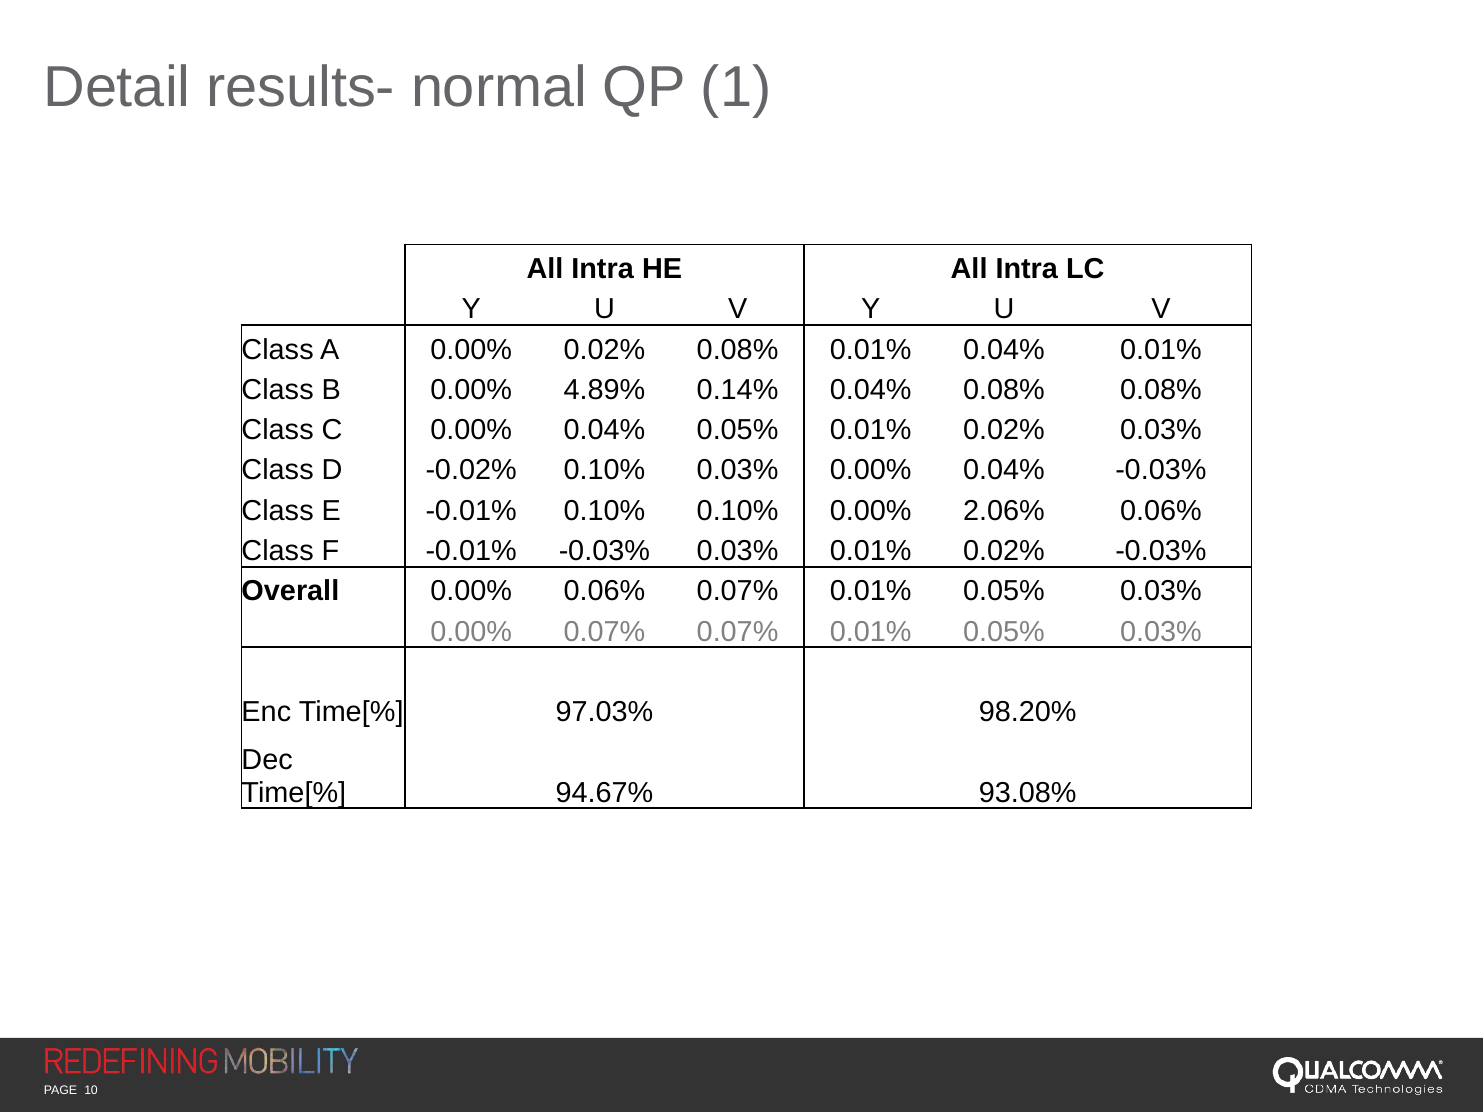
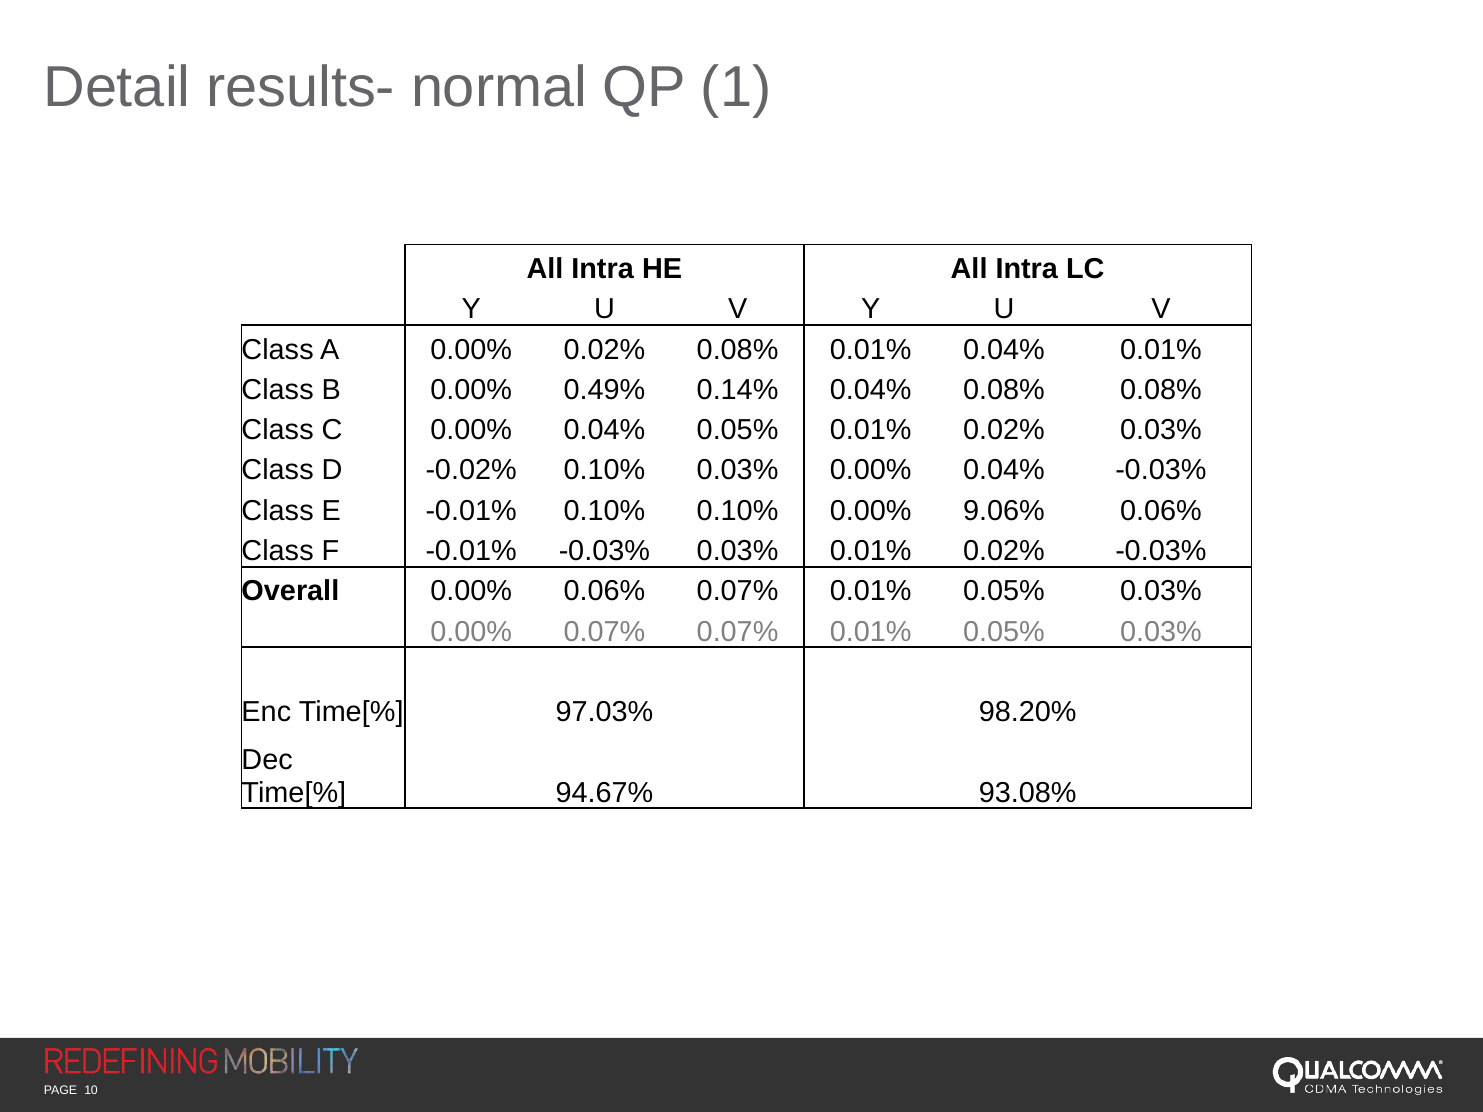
4.89%: 4.89% -> 0.49% (604, 390)
2.06%: 2.06% -> 9.06% (1004, 511)
